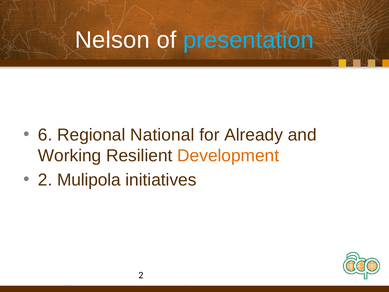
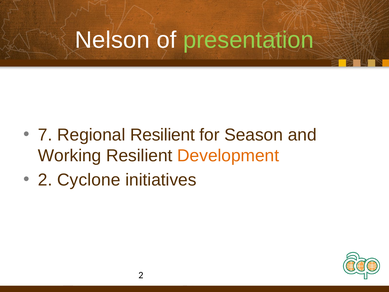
presentation colour: light blue -> light green (248, 40)
6: 6 -> 7 (45, 135)
Regional National: National -> Resilient (162, 135)
Already: Already -> Season (254, 135)
Mulipola: Mulipola -> Cyclone (89, 180)
